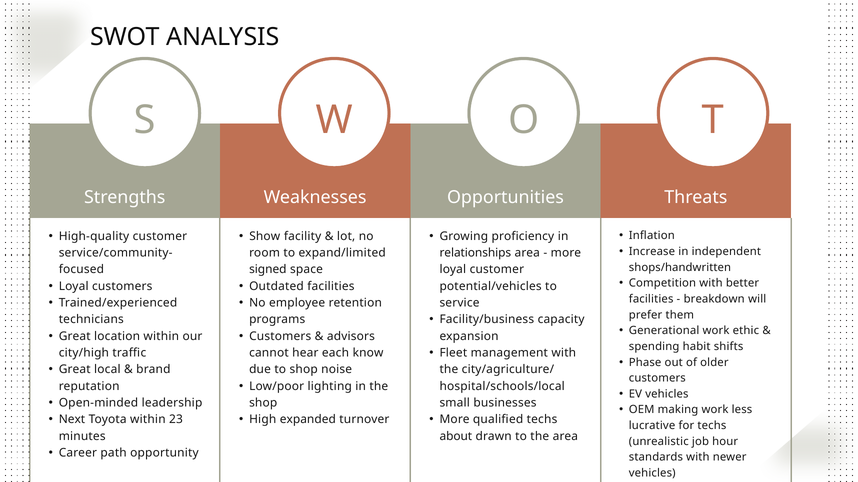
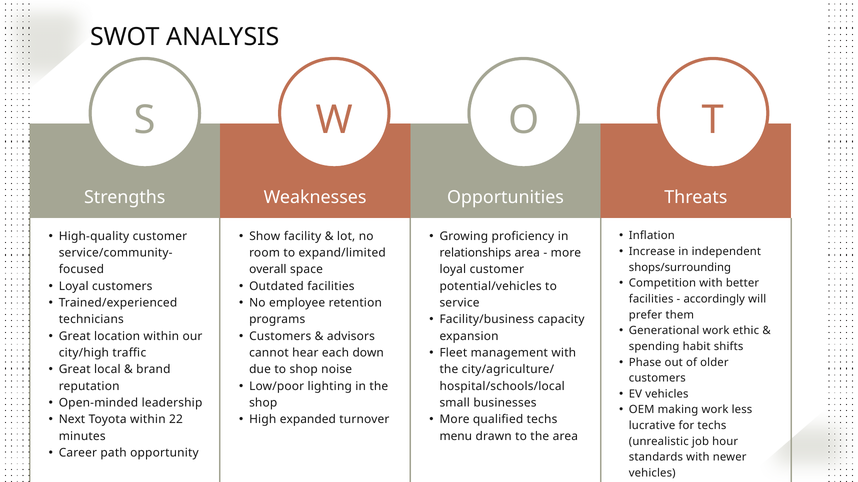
shops/handwritten: shops/handwritten -> shops/surrounding (680, 268)
signed: signed -> overall (268, 270)
breakdown: breakdown -> accordingly (714, 299)
know: know -> down (368, 353)
23: 23 -> 22 (176, 420)
about: about -> menu (456, 437)
